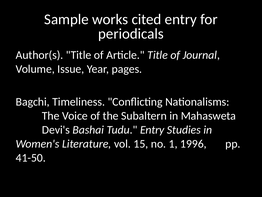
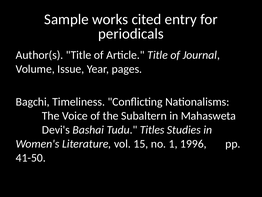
Tudu Entry: Entry -> Titles (152, 130)
